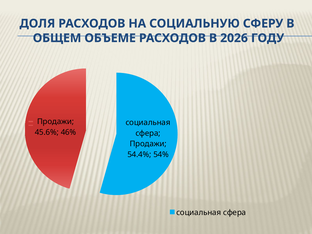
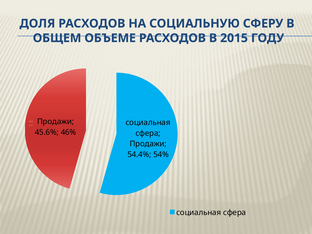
2026: 2026 -> 2015 (234, 38)
